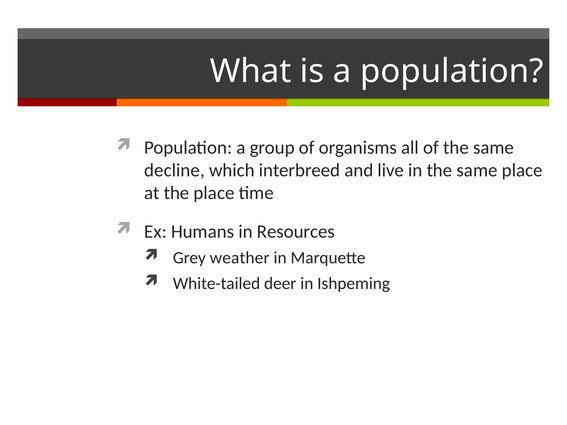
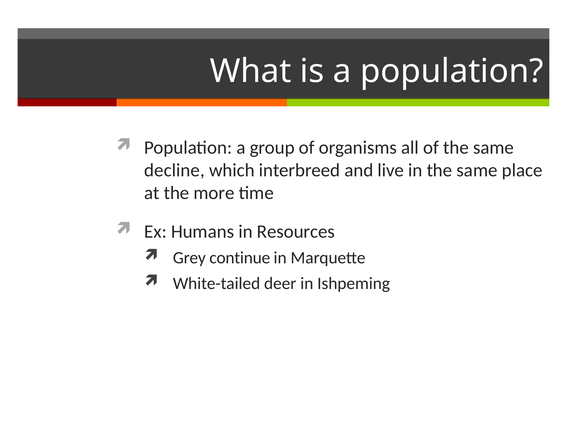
the place: place -> more (214, 193)
weather: weather -> continue (240, 258)
